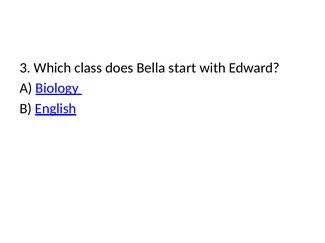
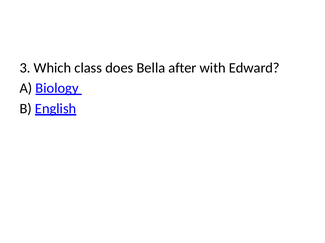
start: start -> after (182, 68)
